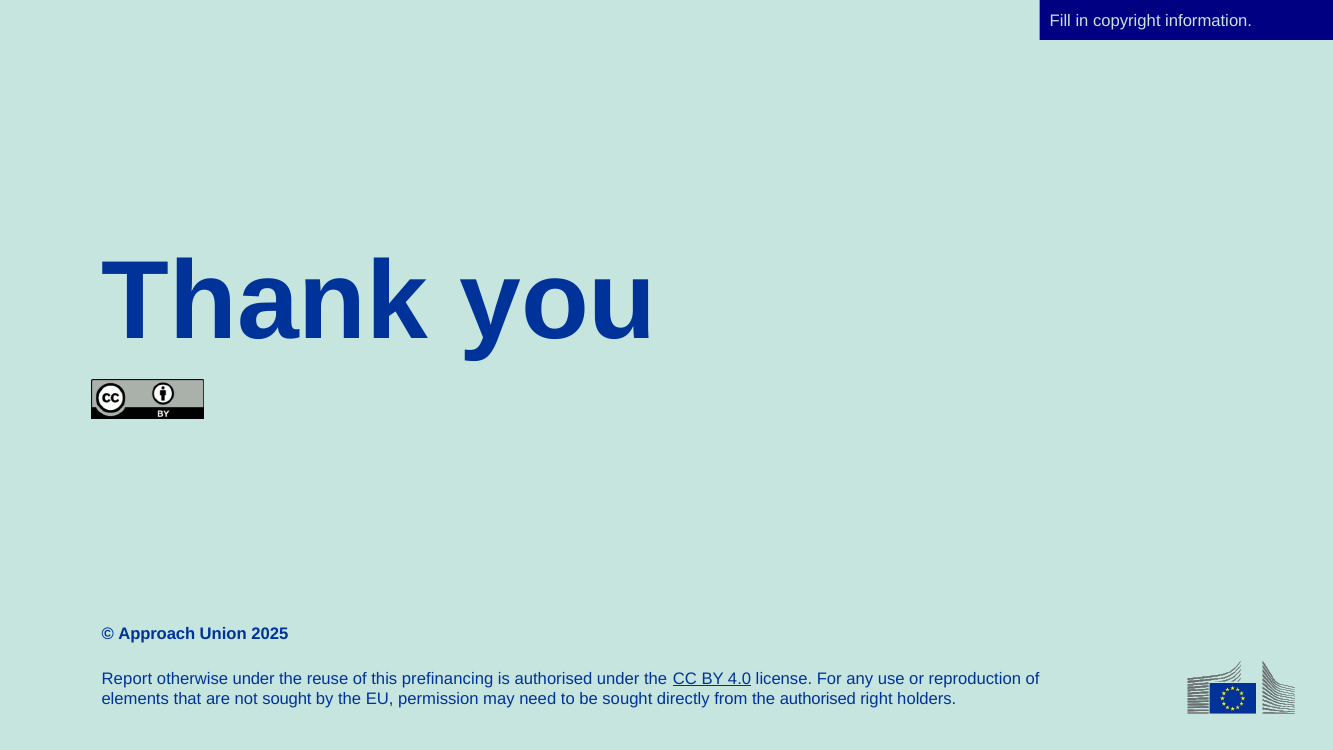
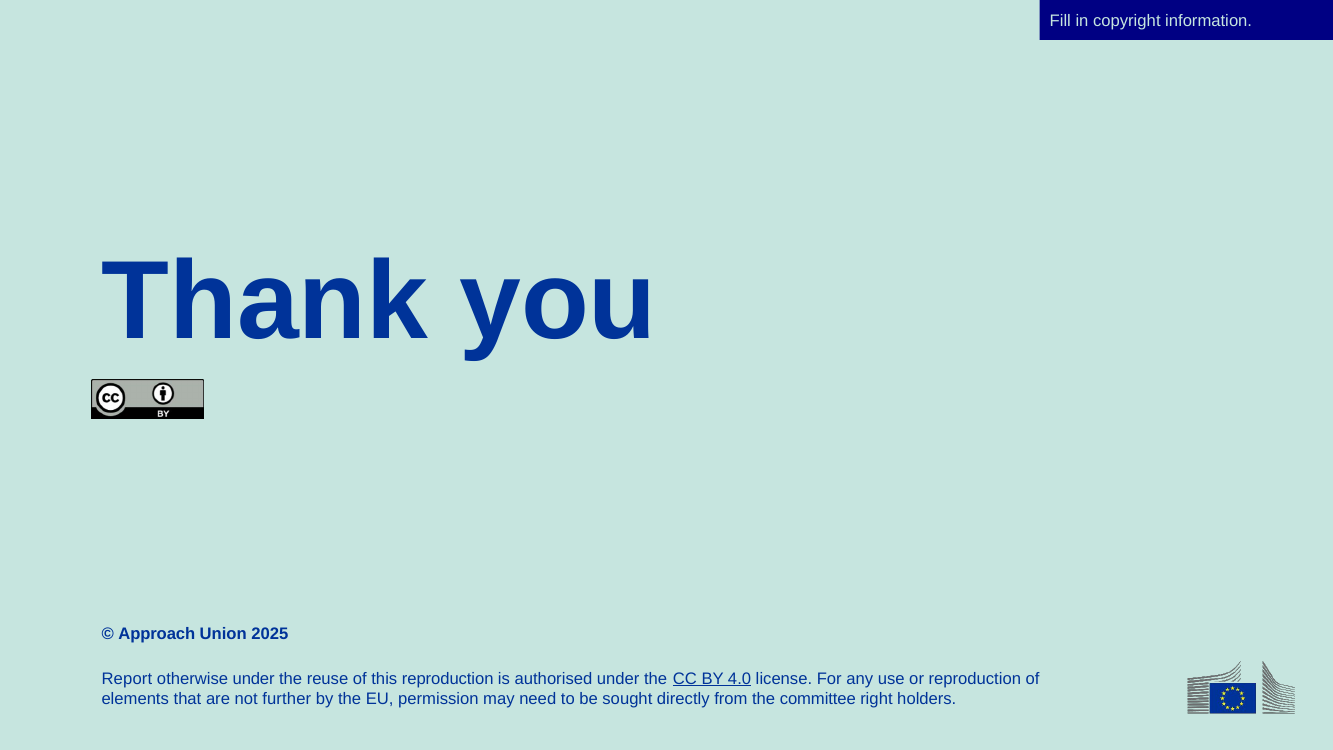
this prefinancing: prefinancing -> reproduction (448, 678)
not sought: sought -> further (287, 698)
the authorised: authorised -> committee (818, 698)
